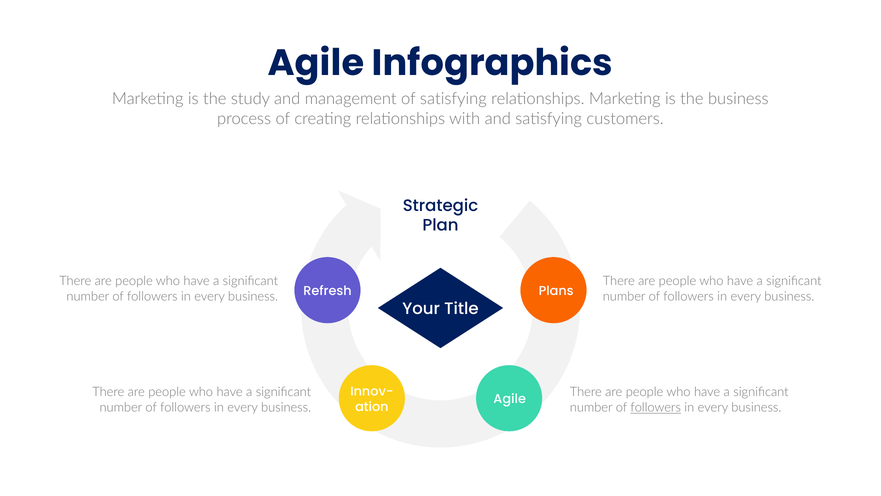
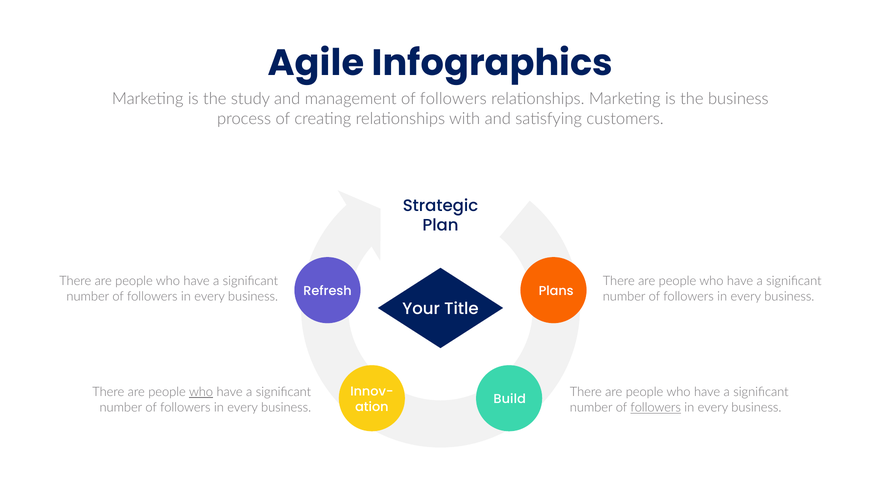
management of satisfying: satisfying -> followers (453, 99)
who underline: none -> present (201, 392)
Agile: Agile -> Build (510, 399)
